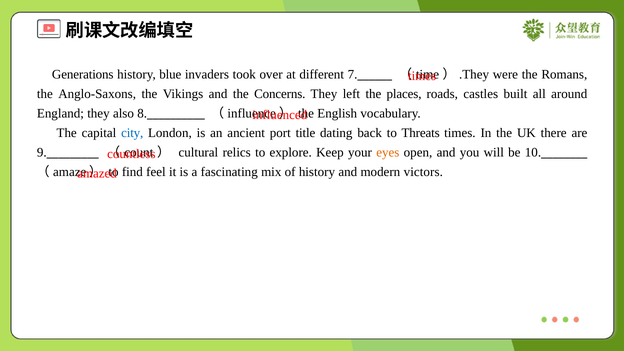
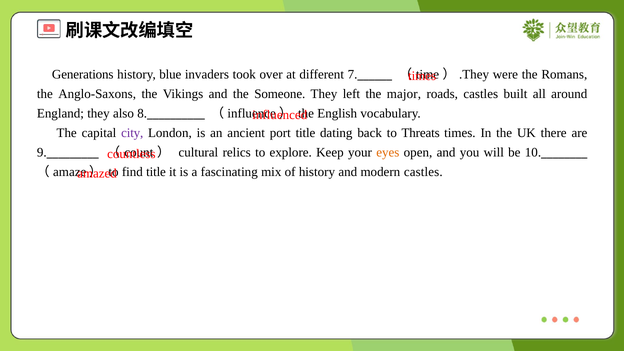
Concerns: Concerns -> Someone (280, 94)
places: places -> major (404, 94)
city colour: blue -> purple (132, 133)
find feel: feel -> title (156, 172)
modern victors: victors -> castles (423, 172)
